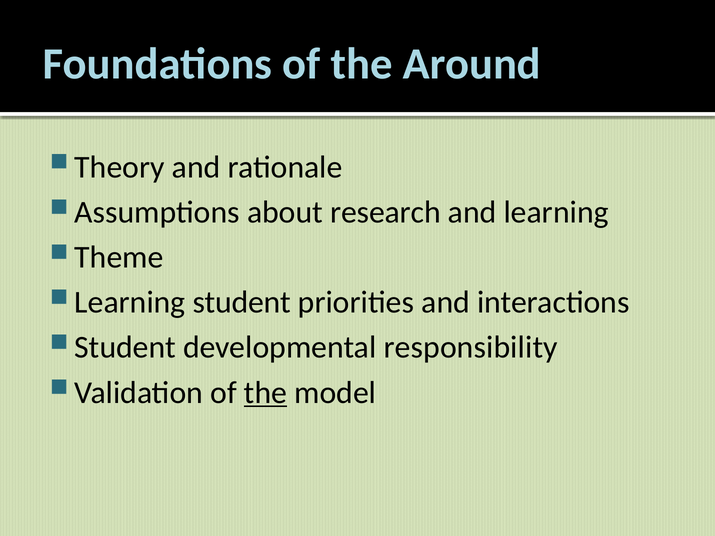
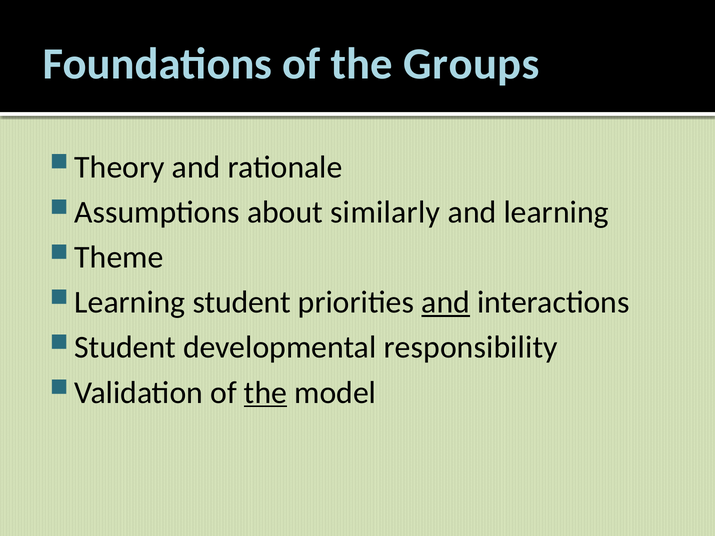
Around: Around -> Groups (471, 64)
research: research -> similarly (385, 212)
and underline: none -> present (446, 303)
